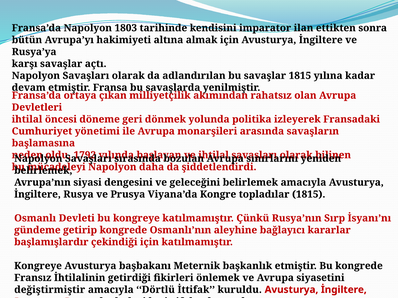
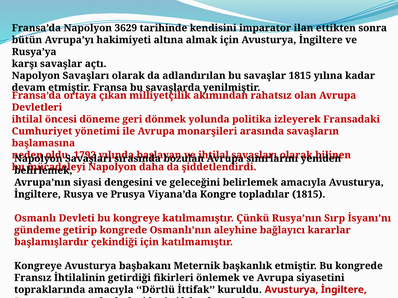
1803: 1803 -> 3629 (126, 28)
değiştirmiştir: değiştirmiştir -> topraklarında (50, 290)
